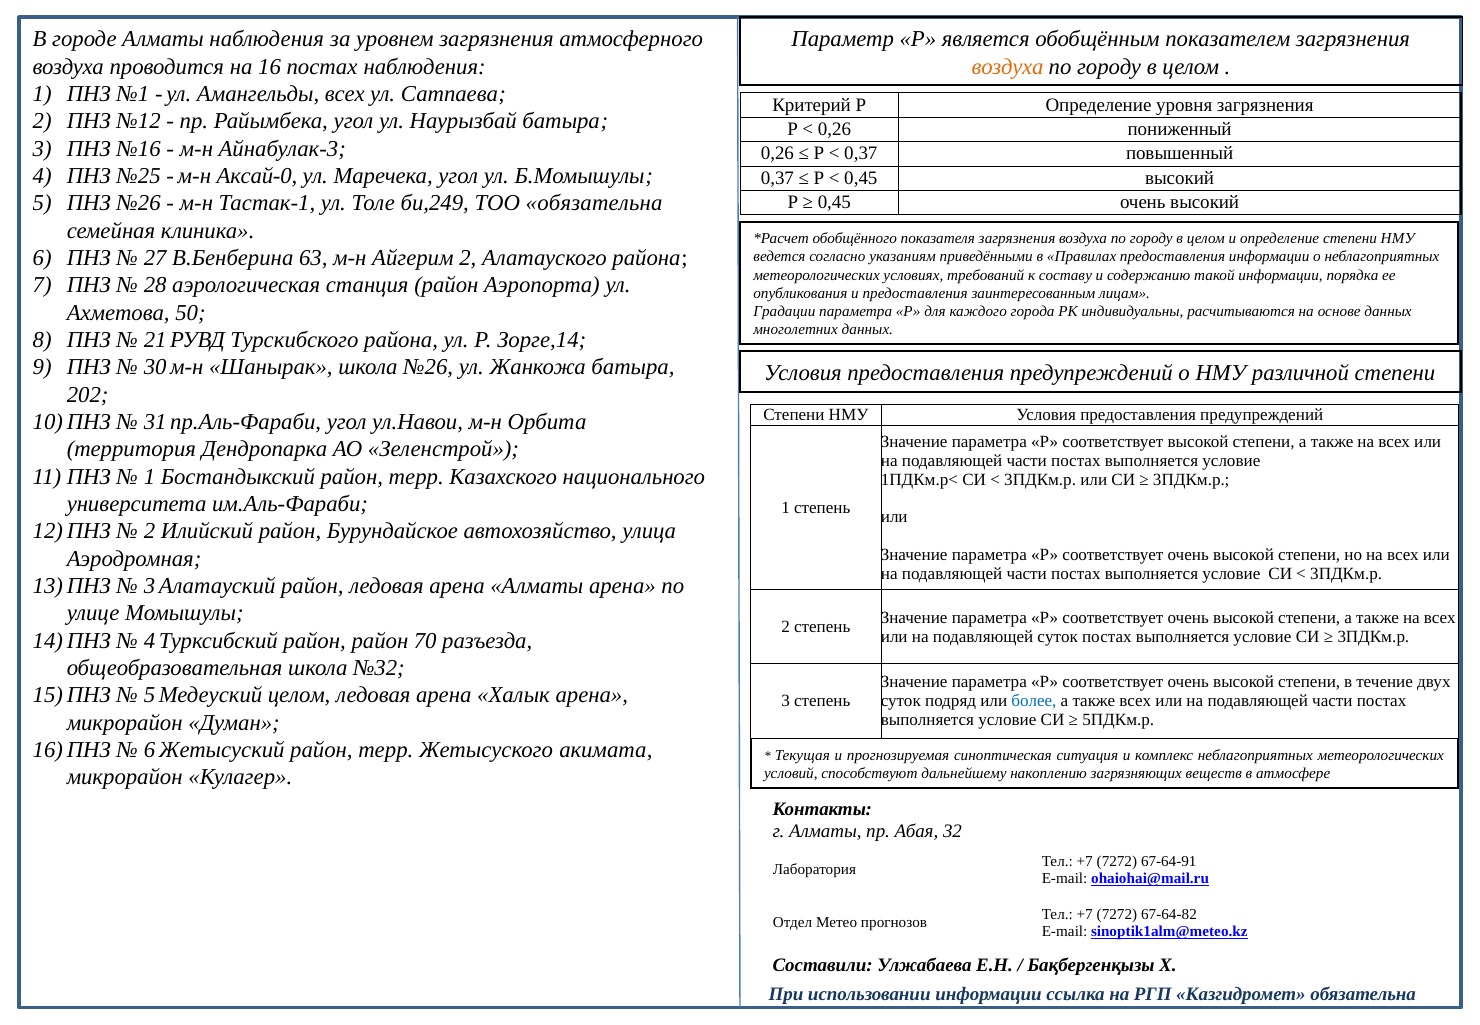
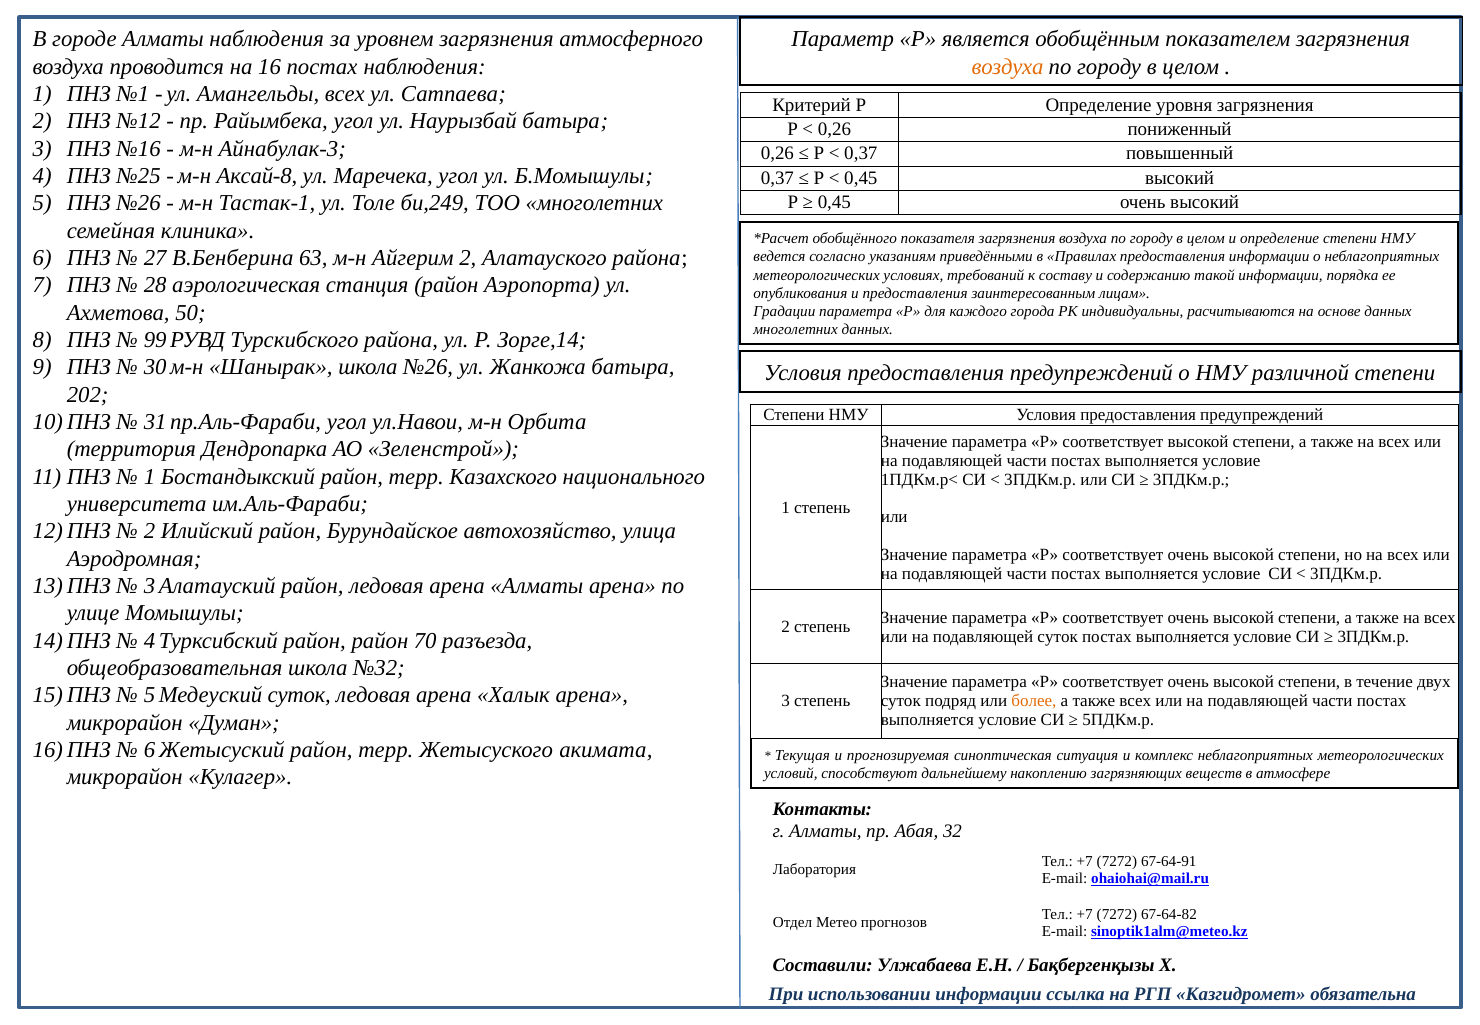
Аксай-0: Аксай-0 -> Аксай-8 (257, 176)
ТОО обязательна: обязательна -> многолетних (594, 203)
21: 21 -> 99 (155, 340)
Медеуский целом: целом -> суток (299, 695)
более colour: blue -> orange (1034, 701)
